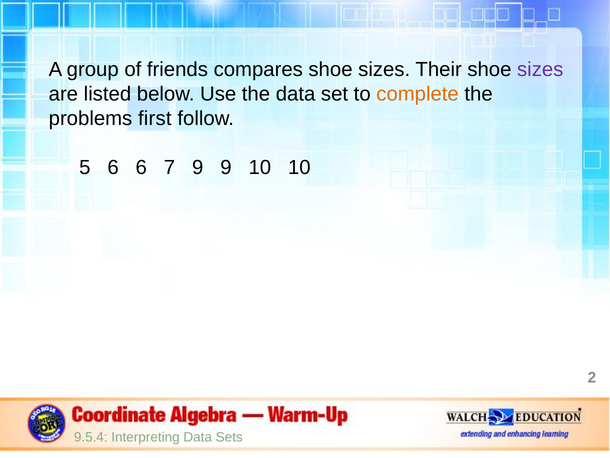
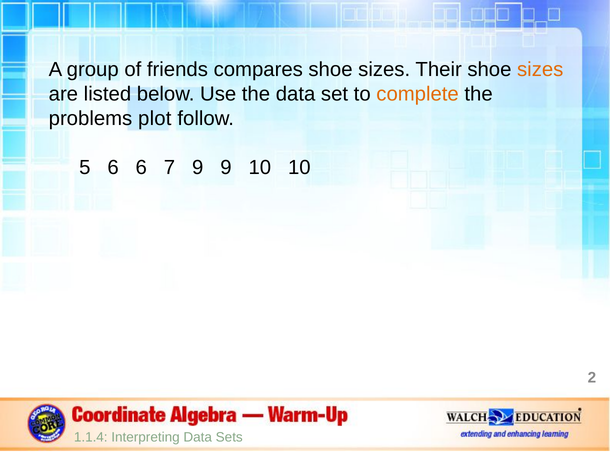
sizes colour: purple -> orange (540, 70)
first: first -> plot (155, 118)
9.5.4: 9.5.4 -> 1.1.4 (91, 437)
